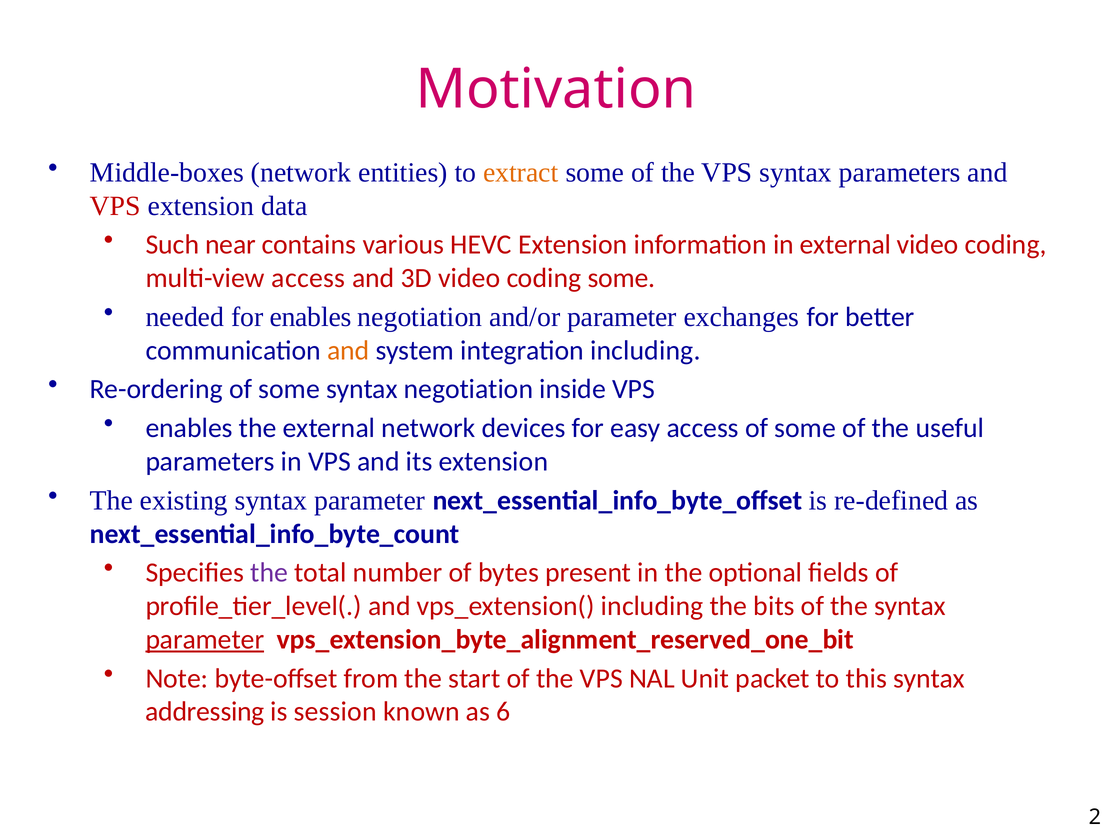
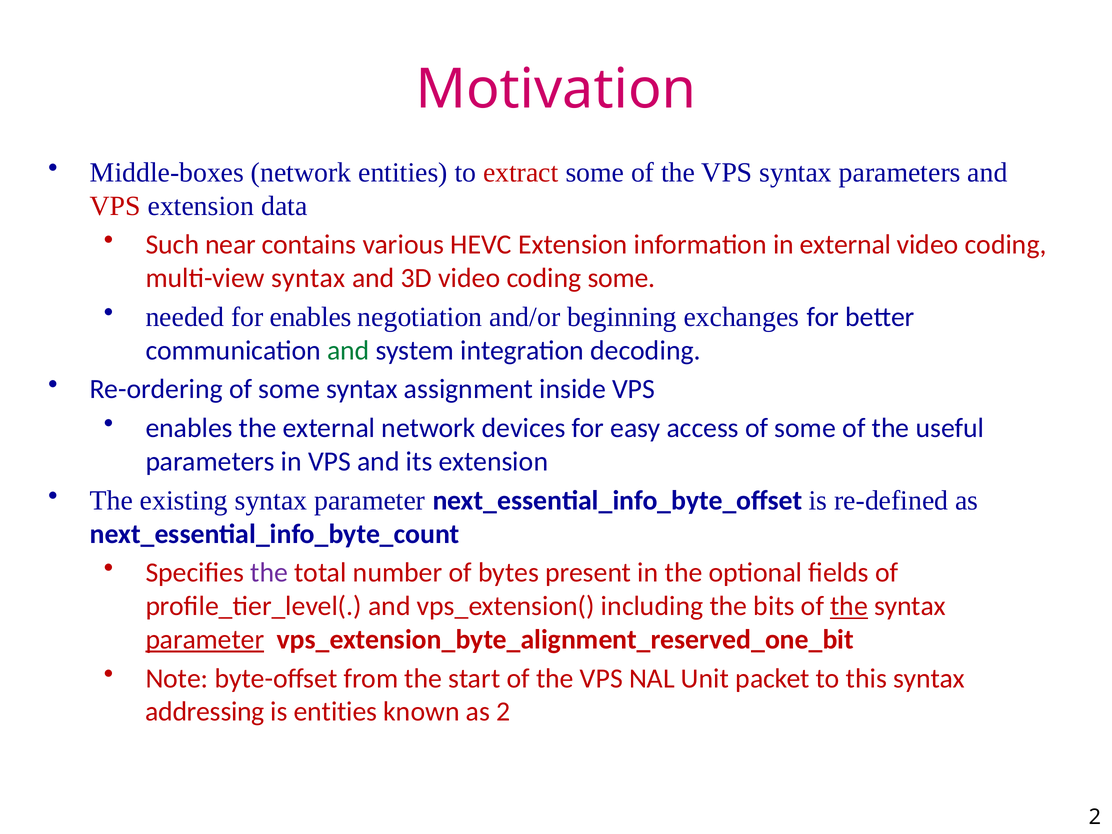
extract colour: orange -> red (521, 172)
multi-view access: access -> syntax (308, 278)
and/or parameter: parameter -> beginning (622, 317)
and colour: orange -> green (348, 350)
integration including: including -> decoding (645, 350)
syntax negotiation: negotiation -> assignment (468, 389)
the underline: none -> present (849, 606)
is session: session -> entities (335, 712)
as 6: 6 -> 2 (503, 712)
